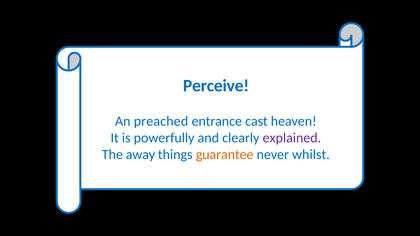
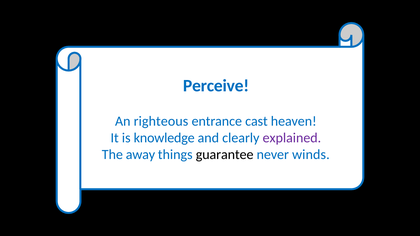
preached: preached -> righteous (161, 121)
powerfully: powerfully -> knowledge (164, 138)
guarantee colour: orange -> black (225, 155)
whilst: whilst -> winds (311, 155)
